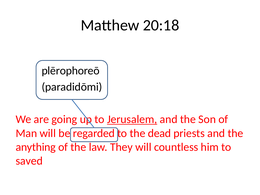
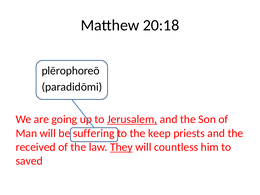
regarded: regarded -> suffering (94, 133)
dead: dead -> keep (159, 133)
anything: anything -> received (36, 147)
They underline: none -> present (121, 147)
